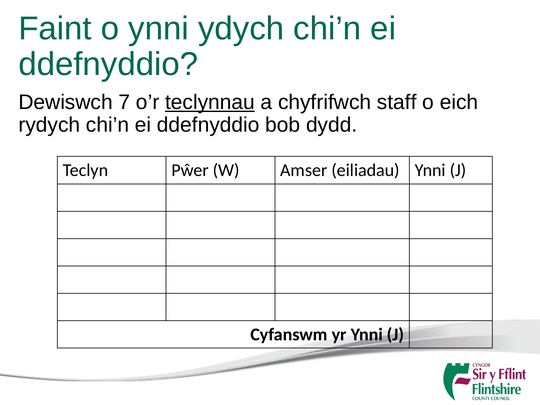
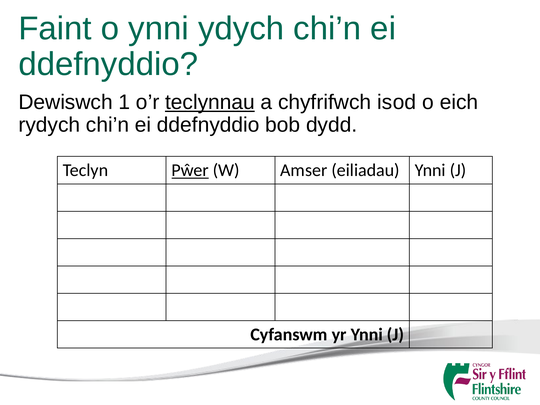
7: 7 -> 1 (124, 102)
staff: staff -> isod (397, 102)
Pŵer underline: none -> present (190, 170)
